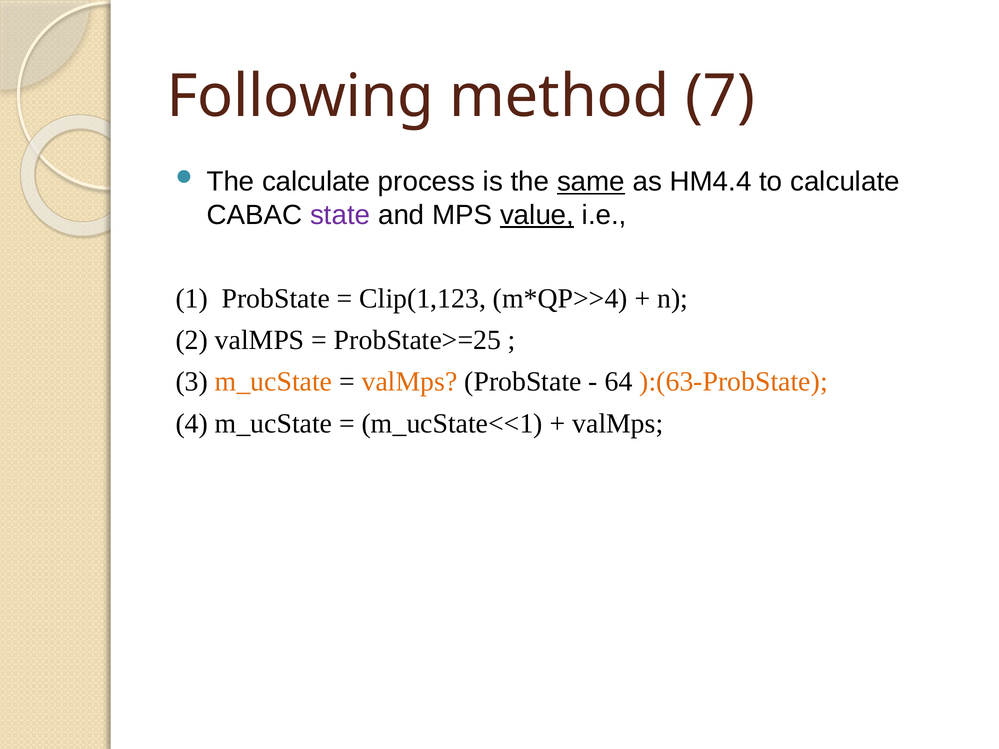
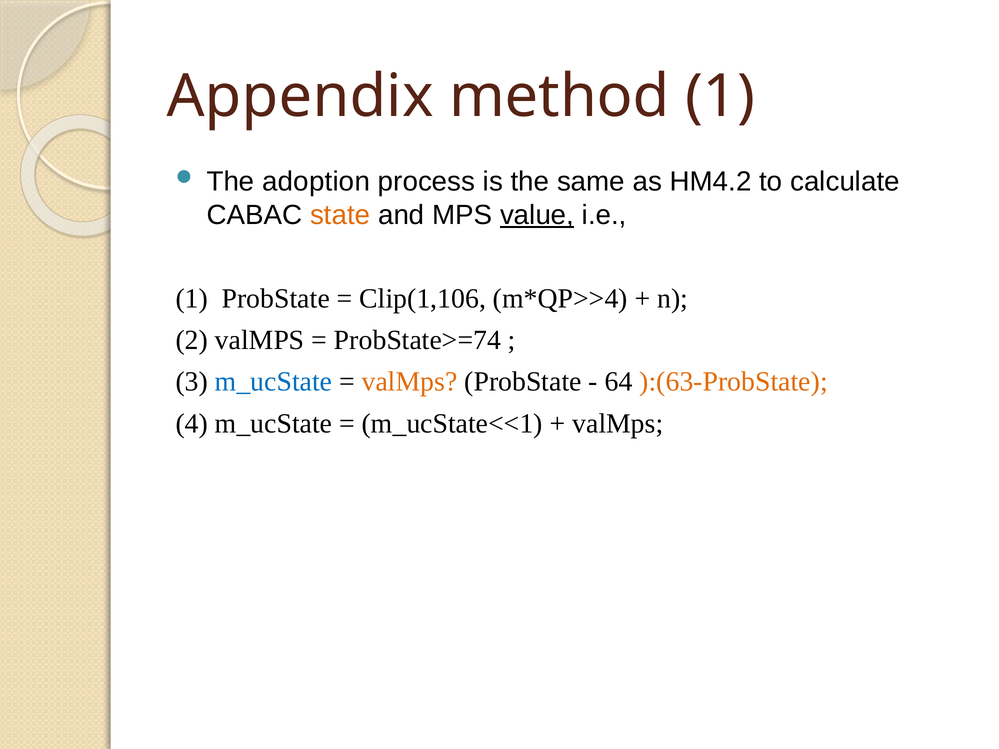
Following: Following -> Appendix (300, 97)
method 7: 7 -> 1 (720, 97)
The calculate: calculate -> adoption (316, 182)
same underline: present -> none (591, 182)
HM4.4: HM4.4 -> HM4.2 (711, 182)
state colour: purple -> orange (340, 215)
Clip(1,123: Clip(1,123 -> Clip(1,106 (423, 298)
ProbState>=25: ProbState>=25 -> ProbState>=74 (418, 340)
m_ucState colour: orange -> blue (274, 382)
